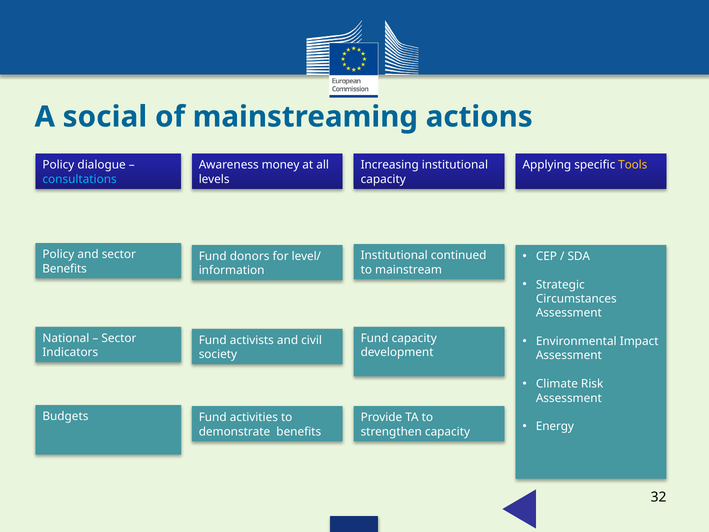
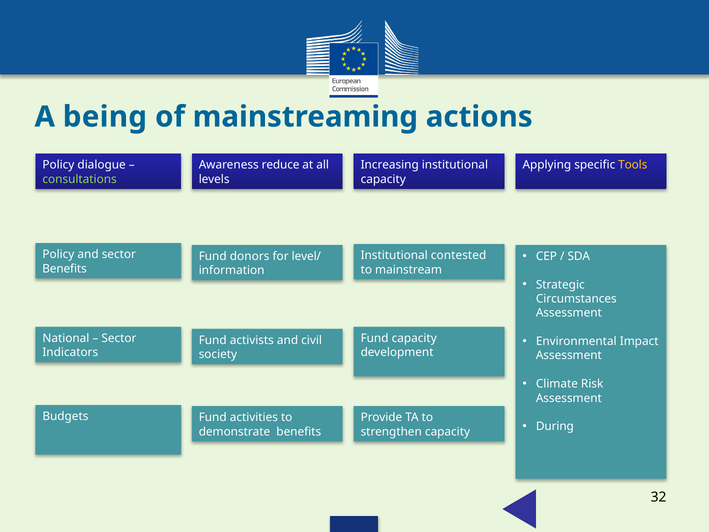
social: social -> being (105, 117)
money: money -> reduce (281, 165)
consultations colour: light blue -> light green (80, 179)
continued: continued -> contested (459, 255)
Energy: Energy -> During (555, 426)
